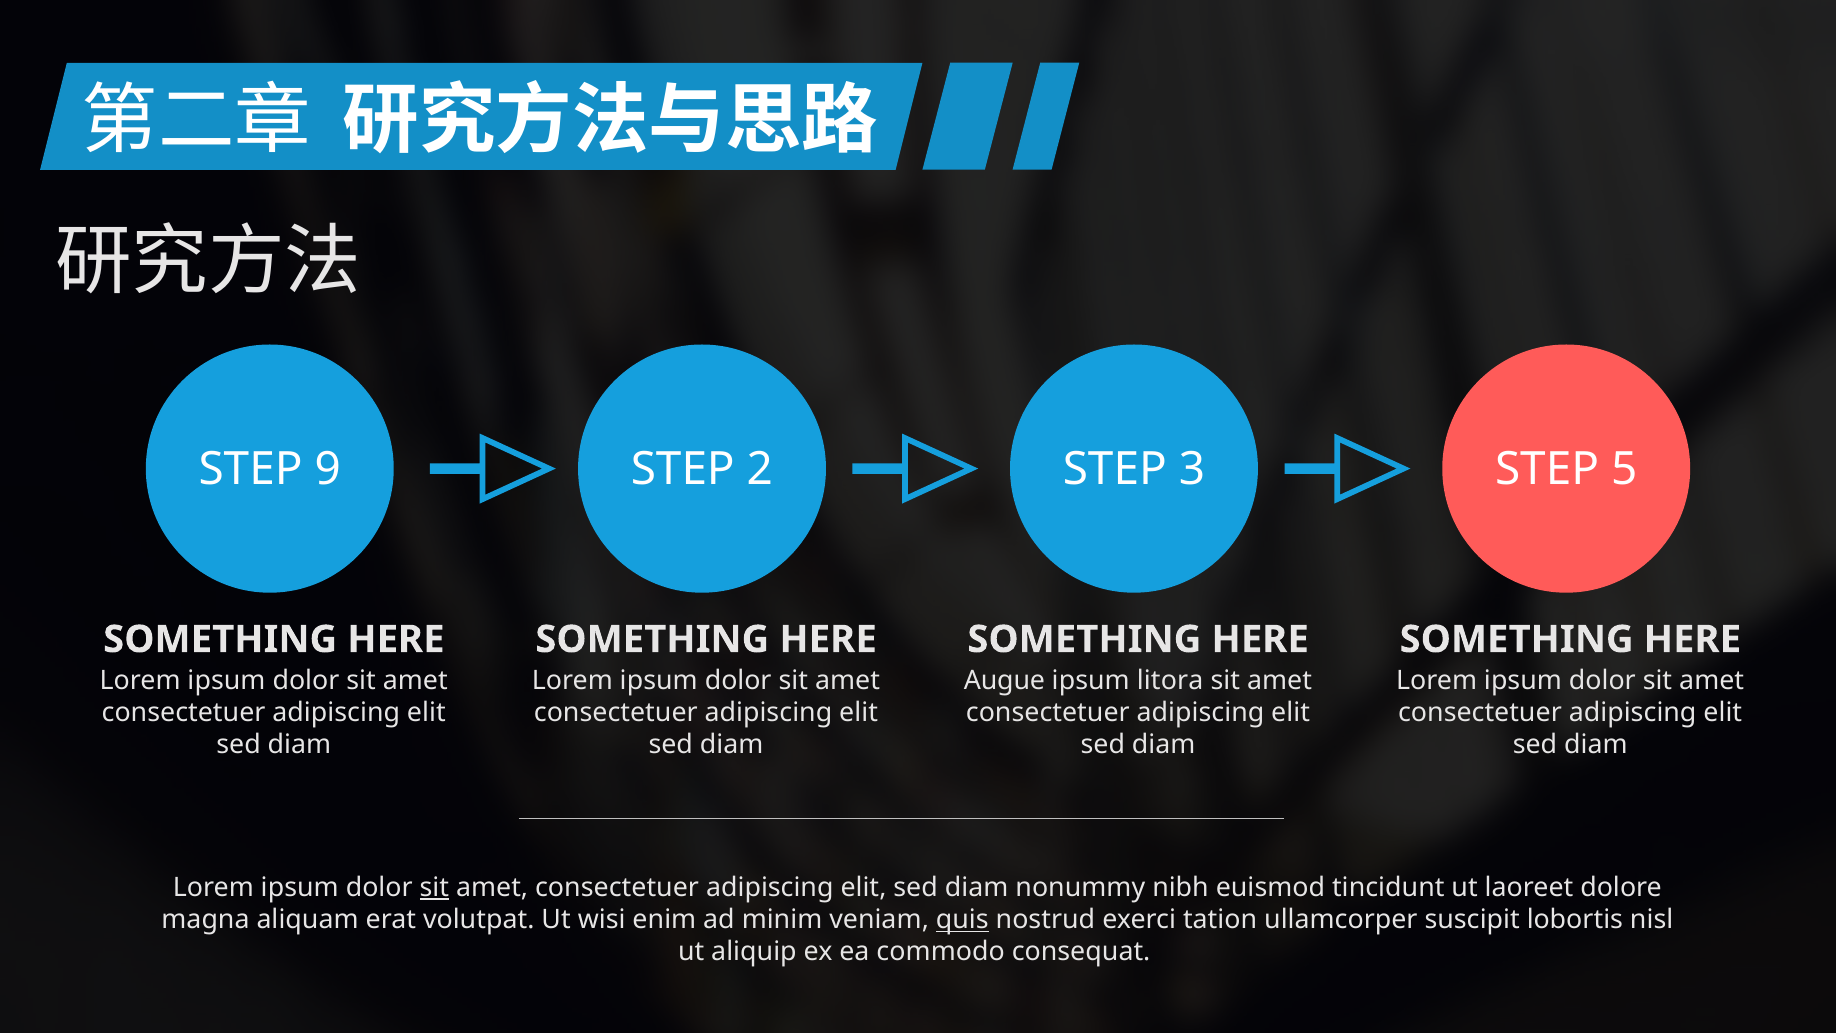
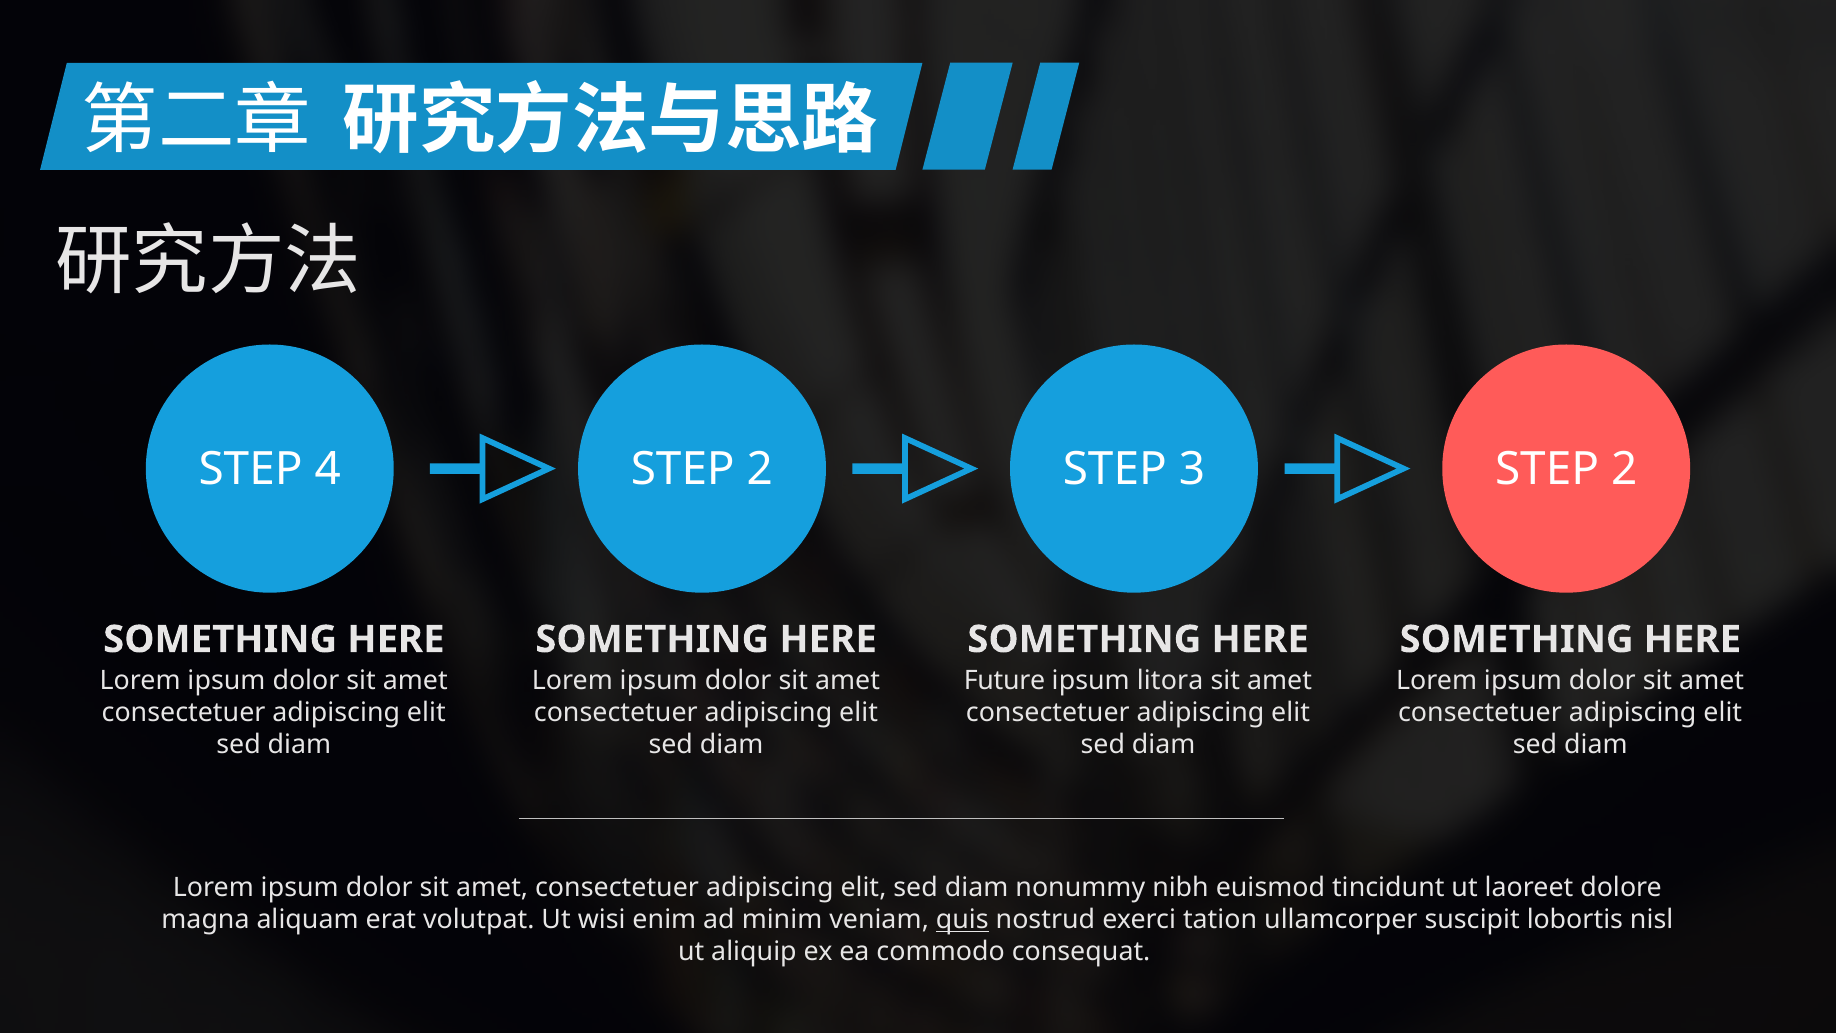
9: 9 -> 4 (328, 470)
3 STEP 5: 5 -> 2 (1624, 470)
Augue: Augue -> Future (1005, 681)
sit underline: present -> none (434, 888)
